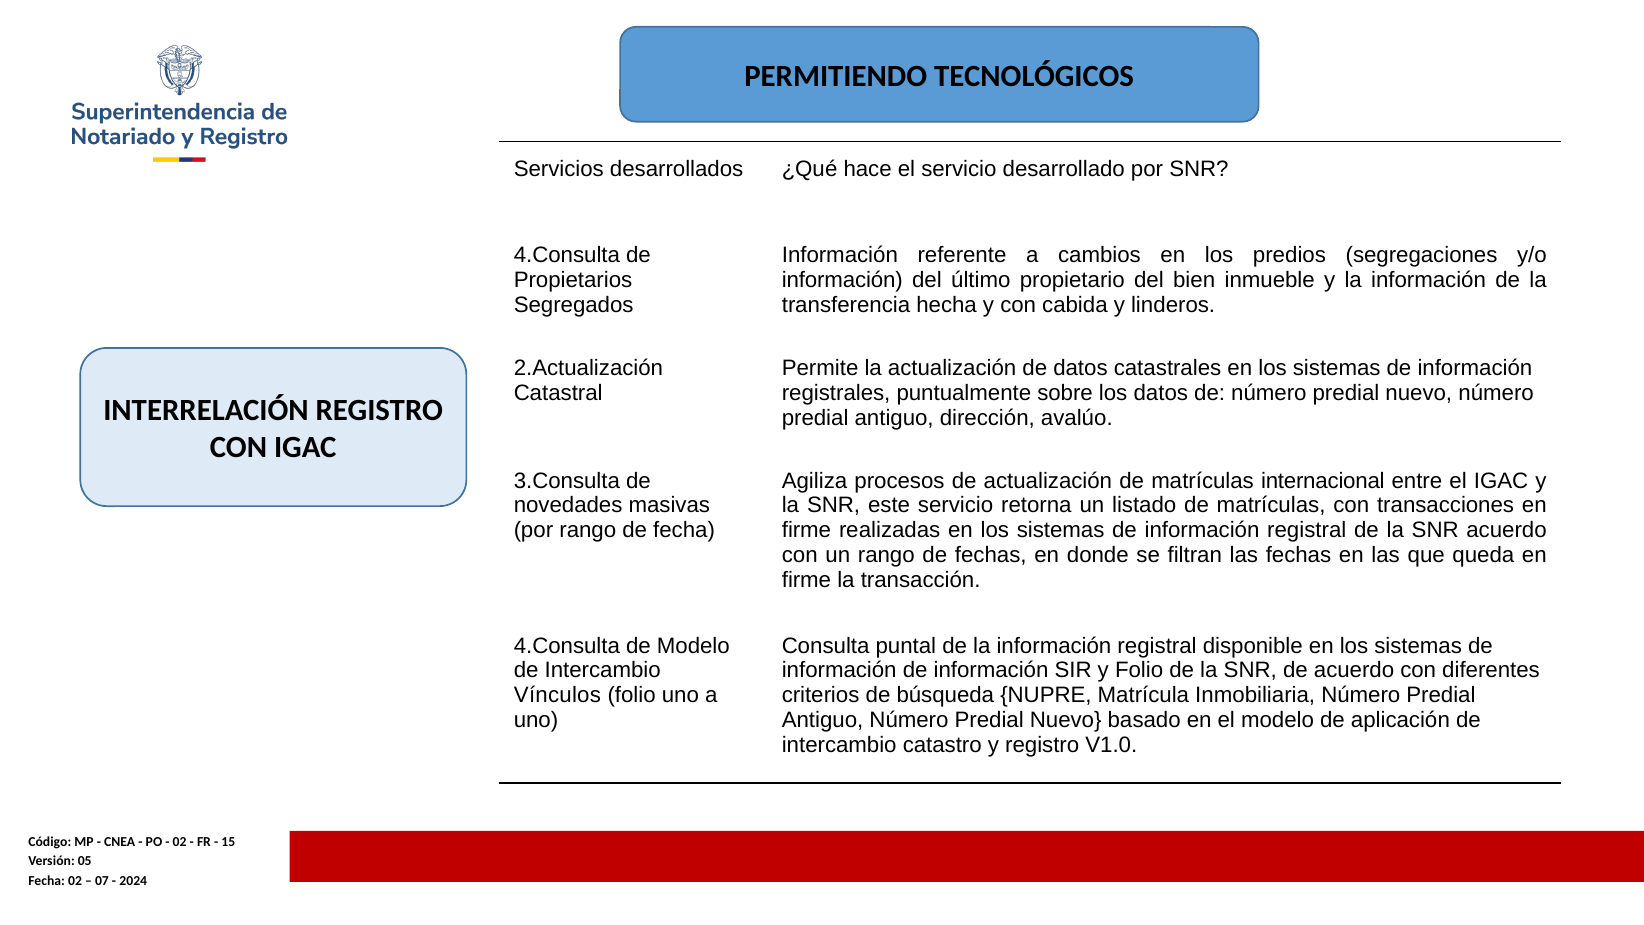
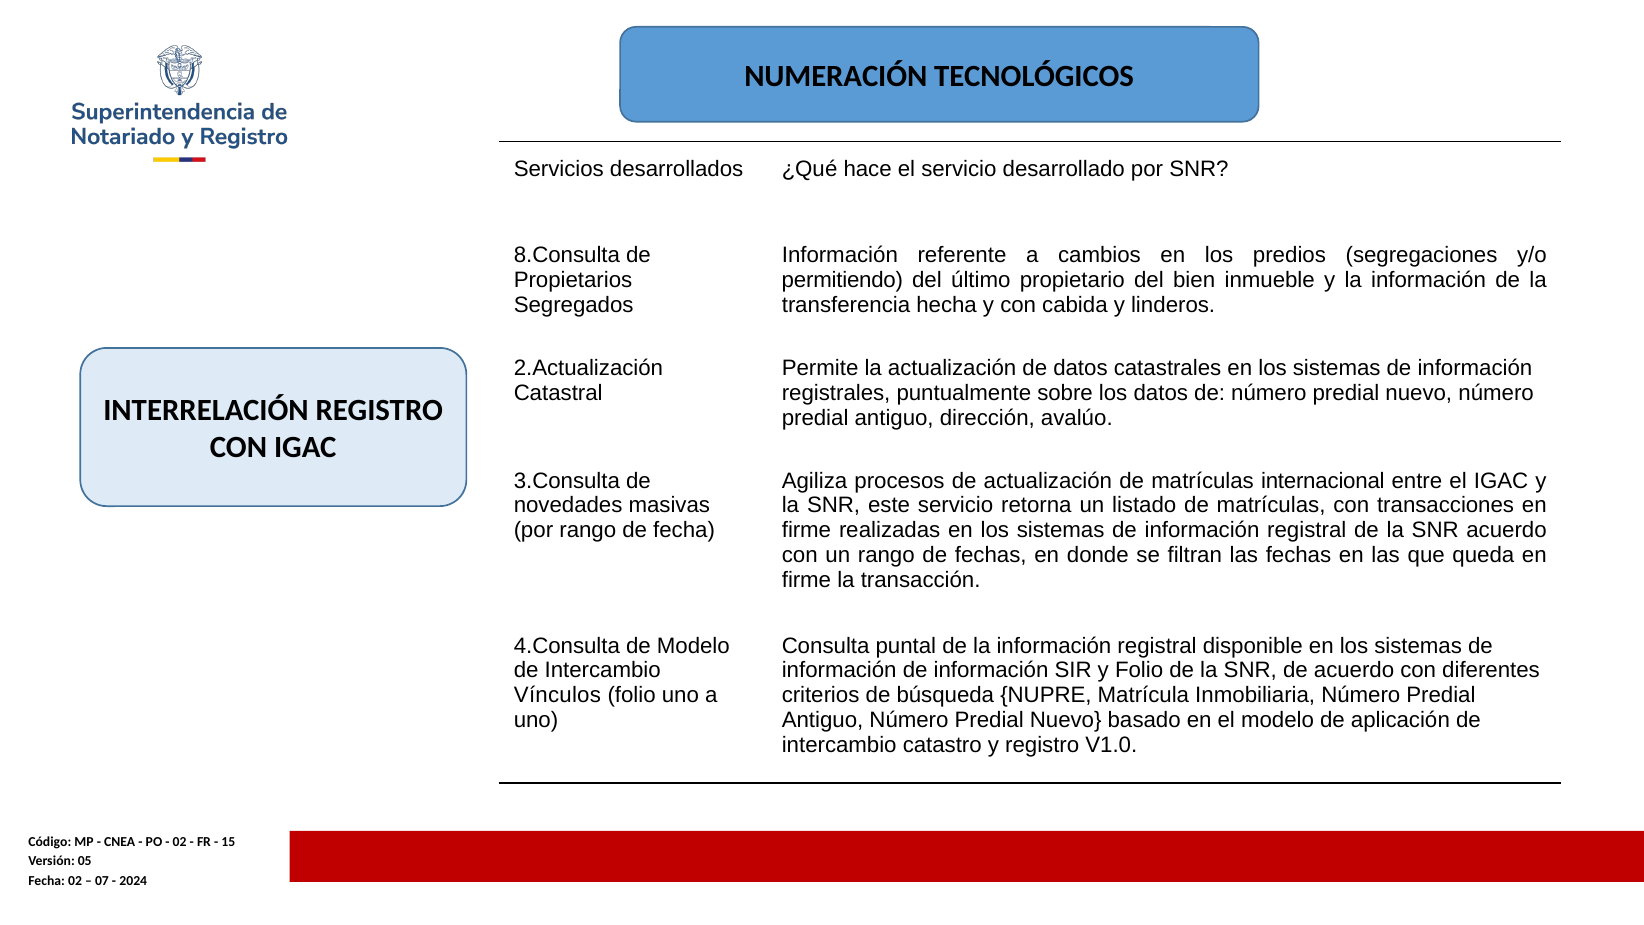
PERMITIENDO: PERMITIENDO -> NUMERACIÓN (836, 76)
4.Consulta: 4.Consulta -> 8.Consulta (567, 255)
información: información -> permitiendo (842, 280)
